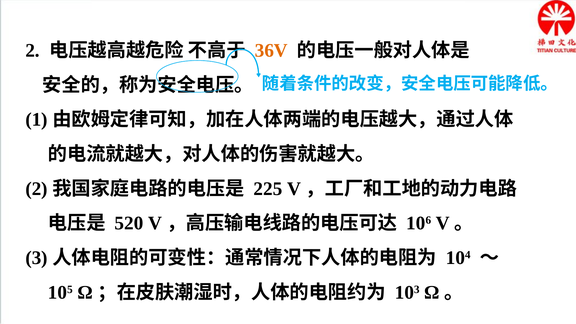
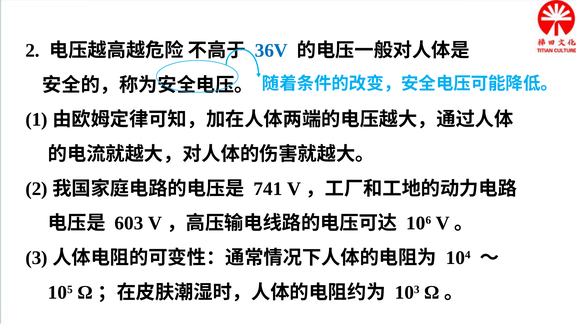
36V colour: orange -> blue (271, 51)
225: 225 -> 741 (268, 189)
520: 520 -> 603 (129, 223)
